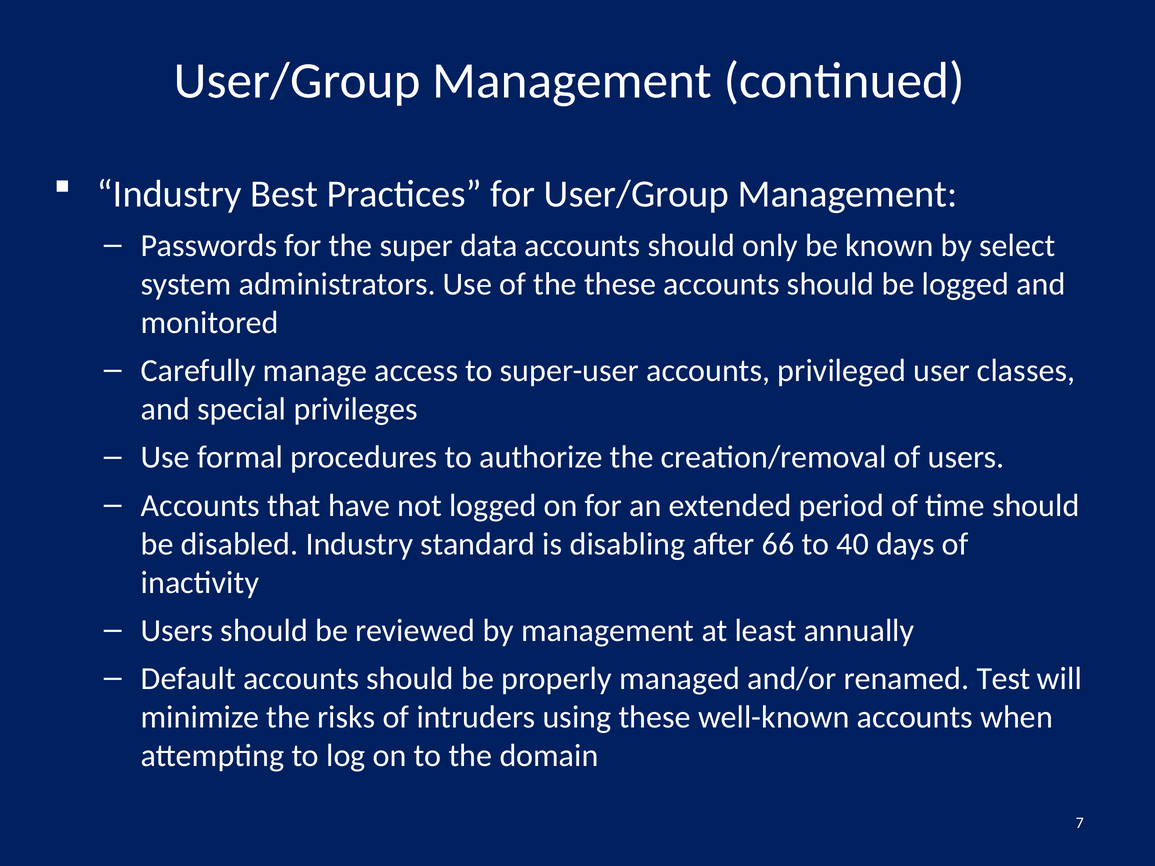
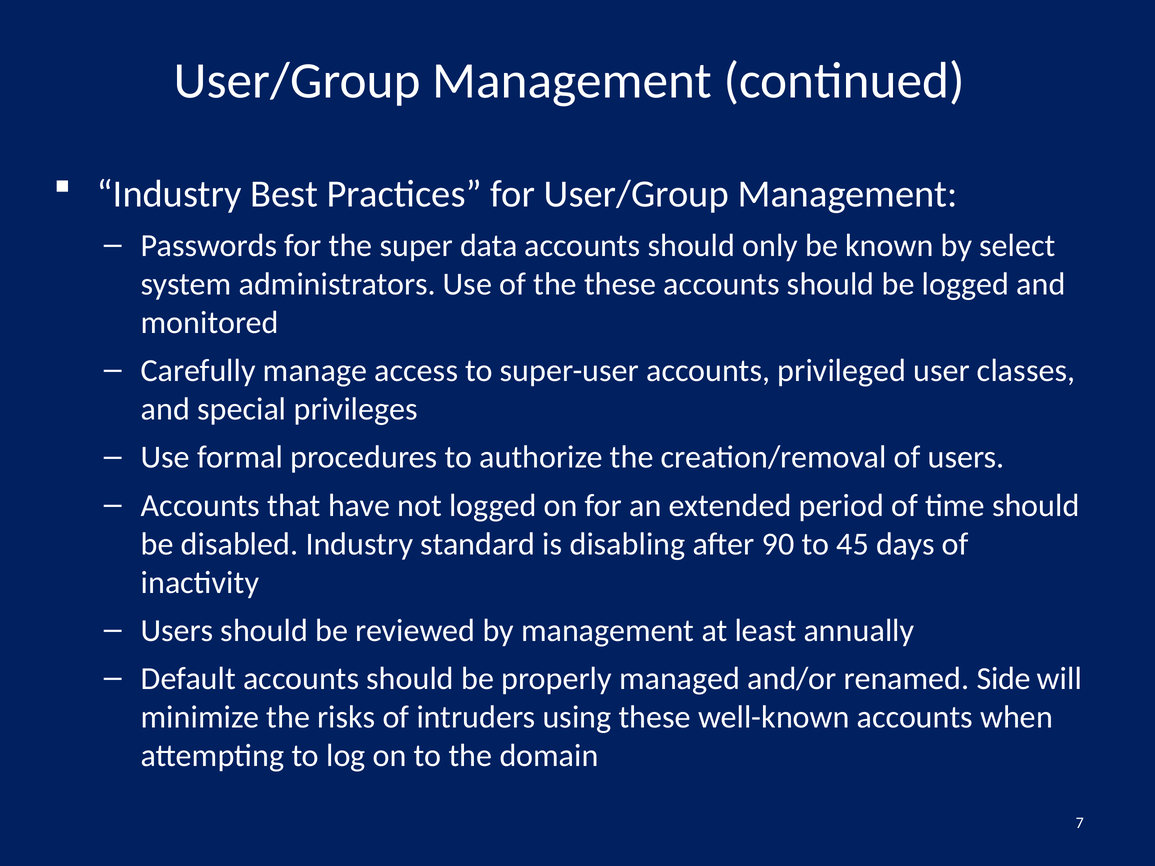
66: 66 -> 90 (778, 544)
40: 40 -> 45 (853, 544)
Test: Test -> Side (1004, 679)
